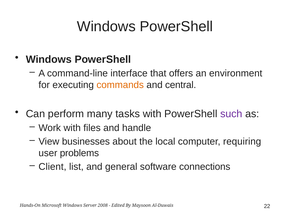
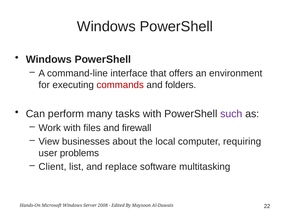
commands colour: orange -> red (120, 85)
central: central -> folders (181, 85)
handle: handle -> firewall (137, 128)
general: general -> replace (121, 166)
connections: connections -> multitasking (205, 166)
